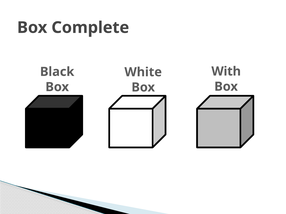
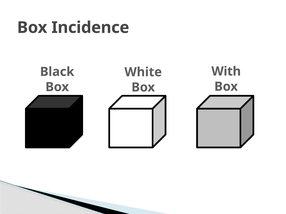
Complete: Complete -> Incidence (90, 28)
